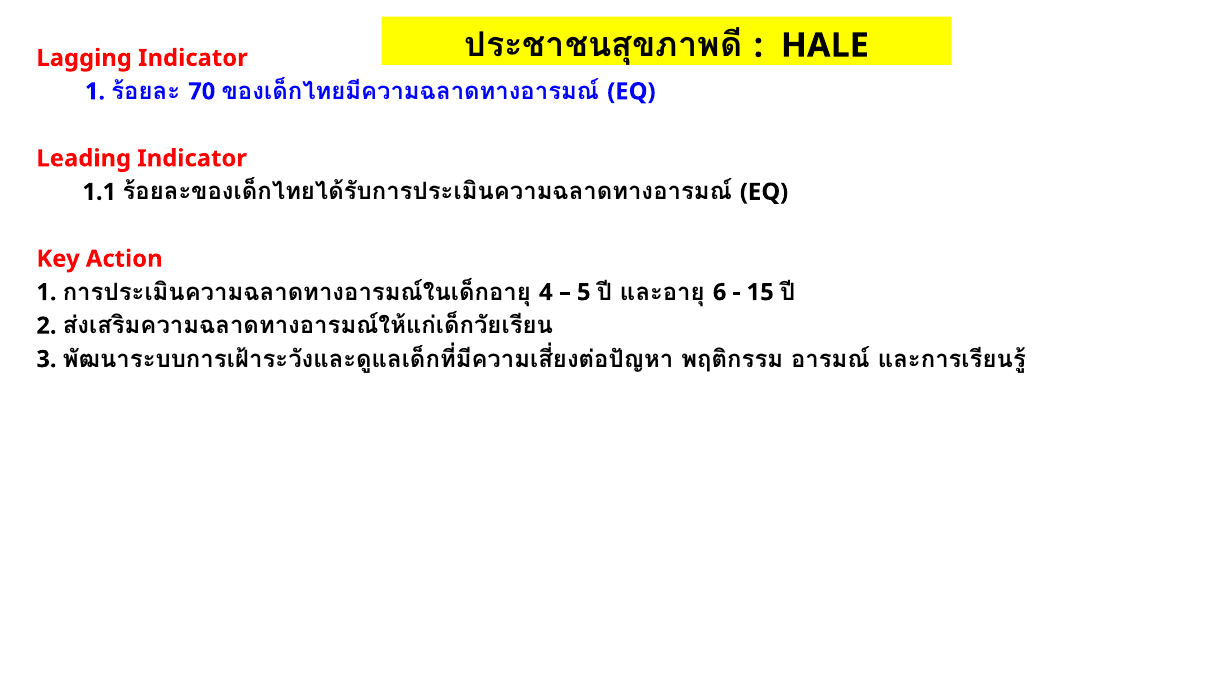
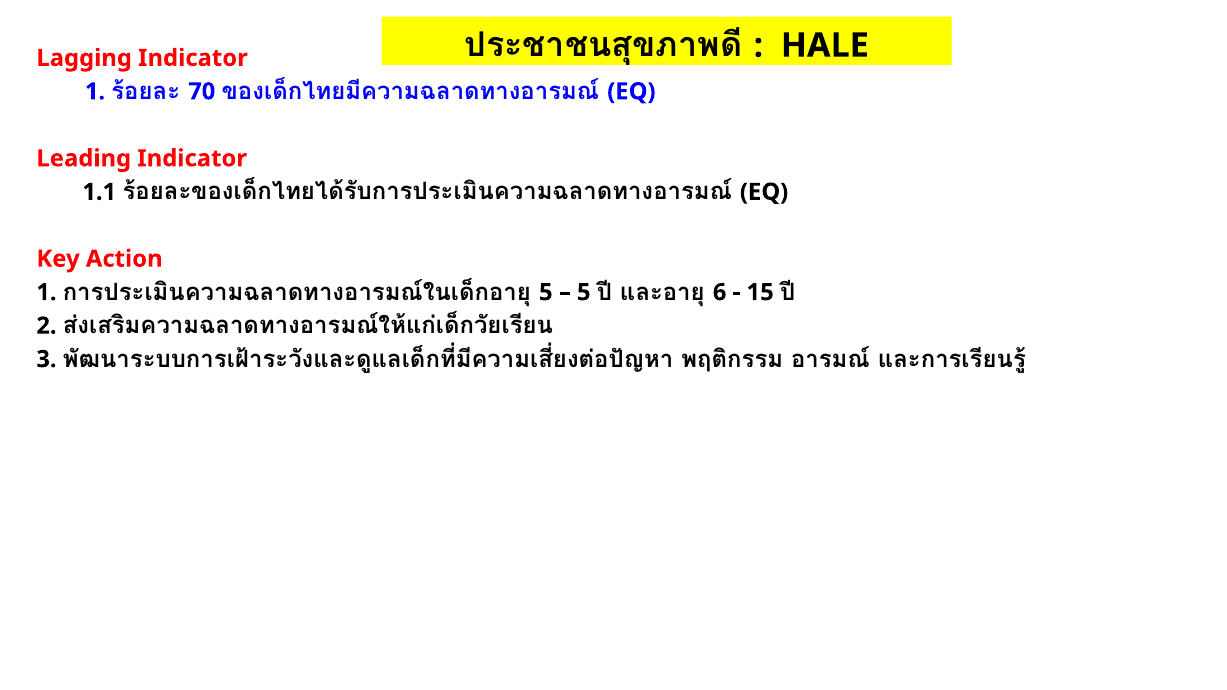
4: 4 -> 5 (546, 292)
